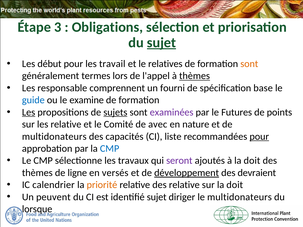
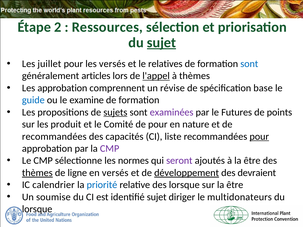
3: 3 -> 2 (58, 27)
Obligations: Obligations -> Ressources (107, 27)
début: début -> juillet (49, 64)
les travail: travail -> versés (112, 64)
sont colour: orange -> blue (249, 64)
termes: termes -> articles (96, 76)
l'appel underline: none -> present (156, 76)
thèmes underline: present -> none (195, 76)
Les responsable: responsable -> approbation (62, 88)
fourni: fourni -> révise (172, 88)
Les underline: present -> none (29, 112)
les relative: relative -> produit (66, 124)
de avec: avec -> pour (158, 124)
multidonateurs: multidonateurs -> recommandées (54, 137)
CMP colour: blue -> purple (110, 149)
travaux: travaux -> normes (133, 161)
à la doit: doit -> être (252, 161)
thèmes underline: none -> present (37, 173)
priorité colour: orange -> blue (102, 185)
des relative: relative -> lorsque (184, 185)
sur la doit: doit -> être (235, 185)
peuvent: peuvent -> soumise (53, 197)
